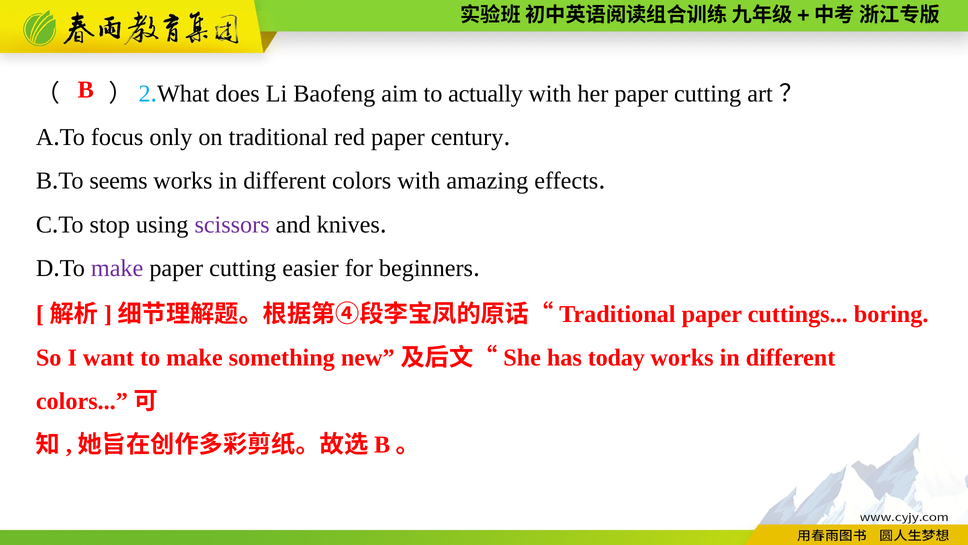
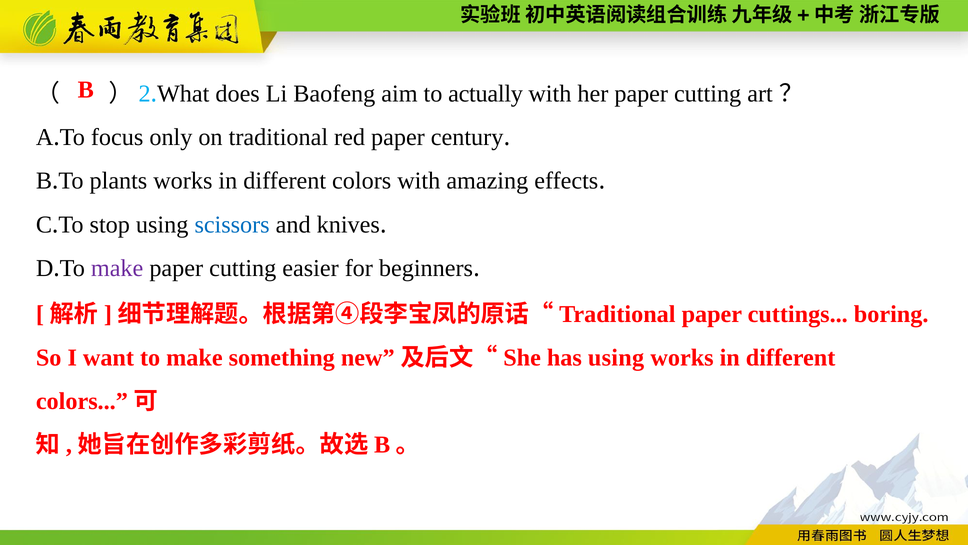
seems: seems -> plants (118, 181)
scissors colour: purple -> blue (232, 224)
has today: today -> using (616, 357)
